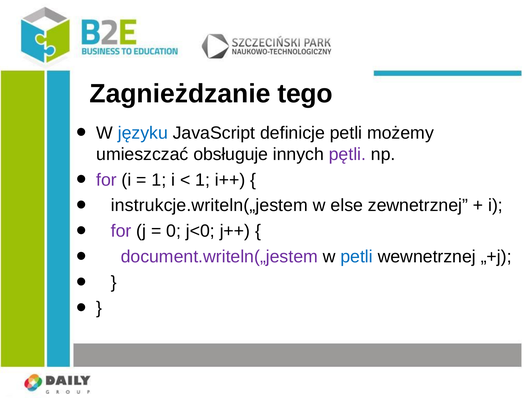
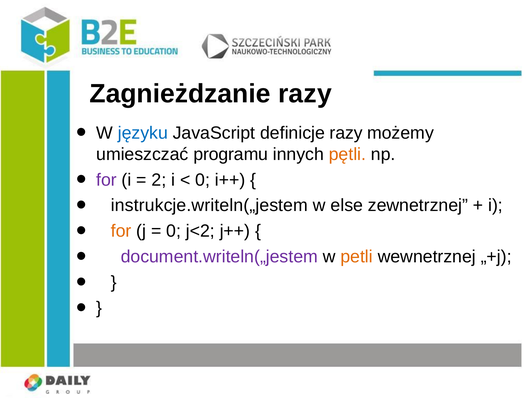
Zagnieżdzanie tego: tego -> razy (305, 94)
definicje petli: petli -> razy (346, 133)
obsługuje: obsługuje -> programu (231, 154)
pętli colour: purple -> orange (347, 154)
1: 1 -> 2 (159, 180)
1: 1 -> 0 (203, 180)
for colour: purple -> orange (121, 231)
j<0: j<0 -> j<2 (200, 231)
petli colour: blue -> orange (357, 256)
